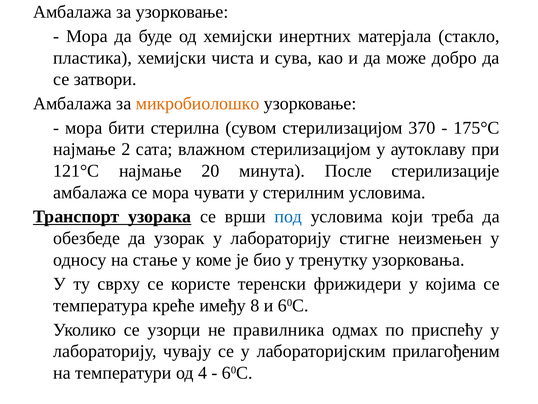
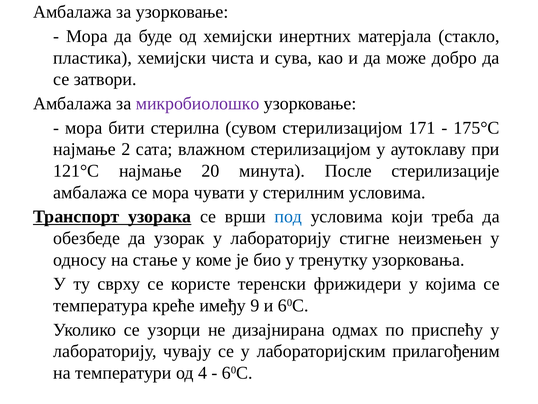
микробиолошко colour: orange -> purple (198, 103)
370: 370 -> 171 (422, 128)
8: 8 -> 9 (255, 305)
правилника: правилника -> дизајнирана (279, 329)
